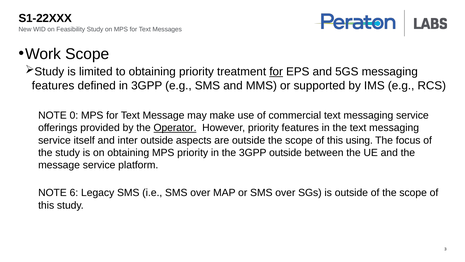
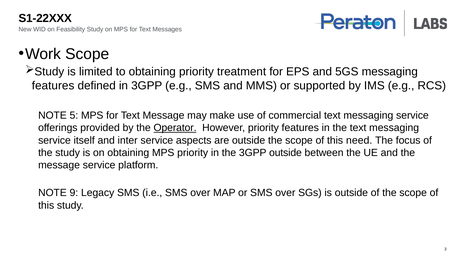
for underline: present -> none (276, 71)
0: 0 -> 5 (74, 115)
inter outside: outside -> service (157, 140)
using: using -> need (359, 140)
6: 6 -> 9 (74, 193)
